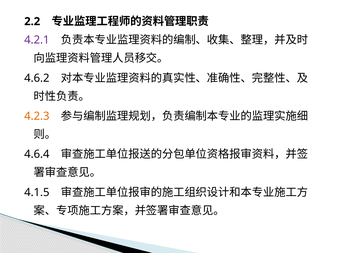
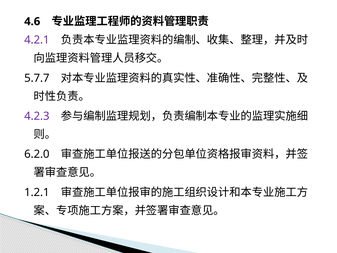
2.2: 2.2 -> 4.6 (32, 21)
4.6.2: 4.6.2 -> 5.7.7 (37, 78)
4.2.3 colour: orange -> purple (37, 116)
4.6.4: 4.6.4 -> 6.2.0 (37, 154)
4.1.5: 4.1.5 -> 1.2.1 (37, 192)
